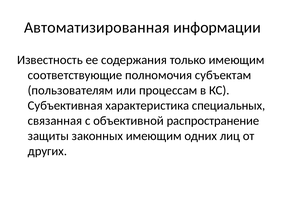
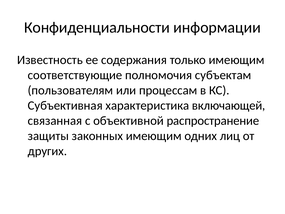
Автоматизированная: Автоматизированная -> Конфиденциальности (97, 27)
специальных: специальных -> включающей (229, 105)
